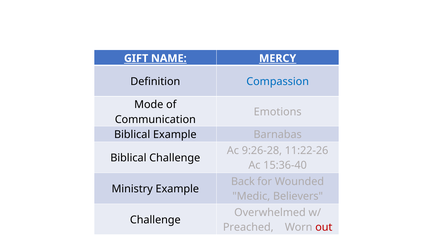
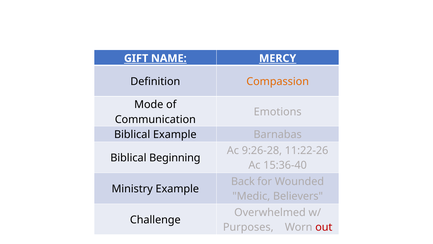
Compassion colour: blue -> orange (278, 81)
Biblical Challenge: Challenge -> Beginning (175, 158)
Preached: Preached -> Purposes (248, 227)
